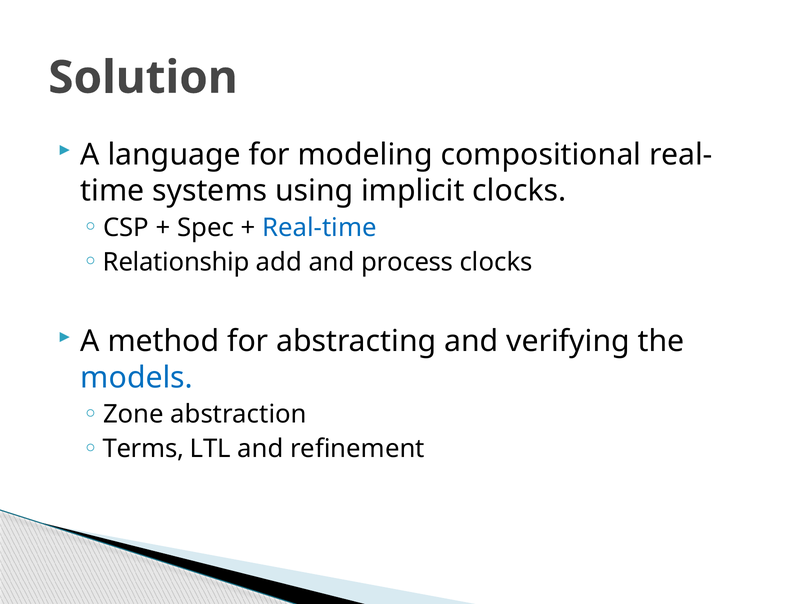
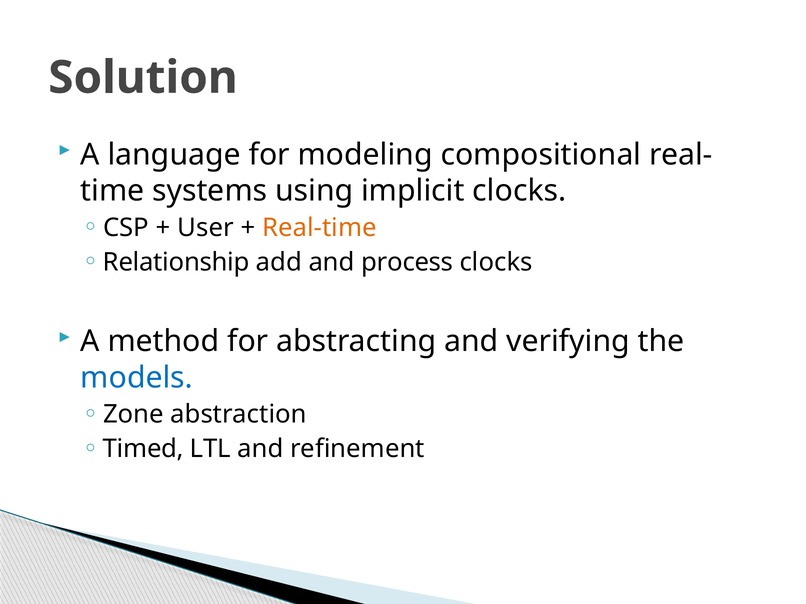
Spec: Spec -> User (205, 228)
Real-time colour: blue -> orange (319, 228)
Terms: Terms -> Timed (143, 449)
